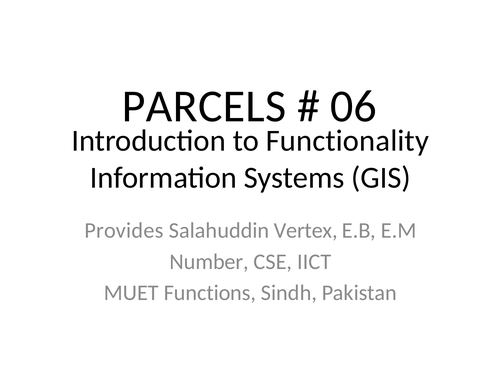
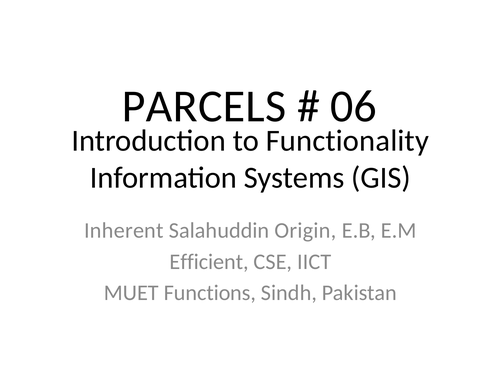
Provides: Provides -> Inherent (124, 230)
Vertex: Vertex -> Origin (305, 230)
Number: Number -> Efficient (209, 262)
